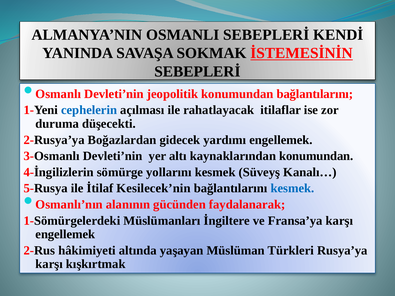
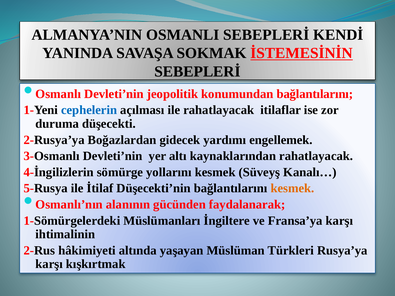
kaynaklarından konumundan: konumundan -> rahatlayacak (316, 156)
Kesilecek’nin: Kesilecek’nin -> Düşecekti’nin (154, 188)
kesmek colour: blue -> orange (292, 188)
engellemek: engellemek -> ihtimalinin (65, 234)
